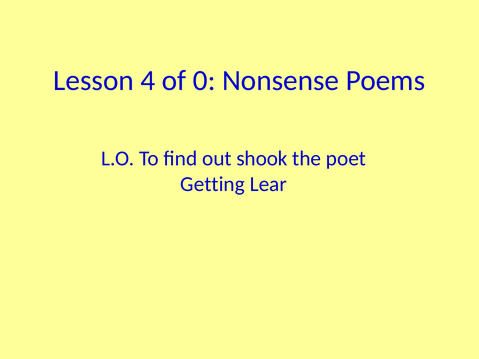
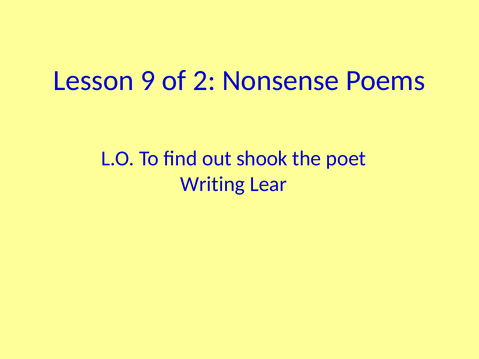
4: 4 -> 9 (148, 81)
0: 0 -> 2 (204, 81)
Getting: Getting -> Writing (213, 184)
